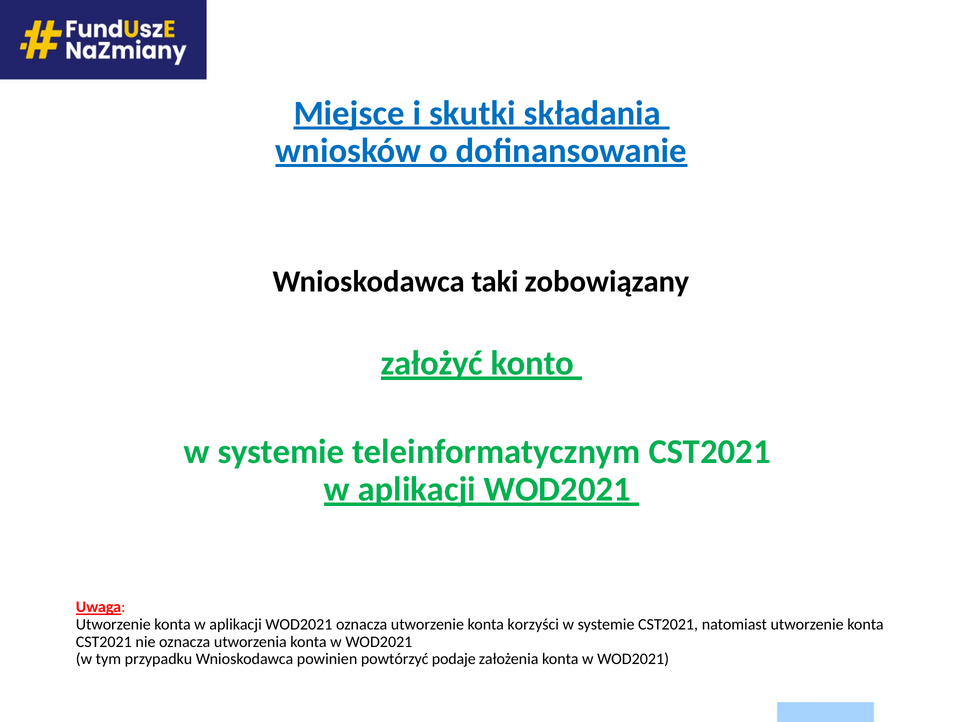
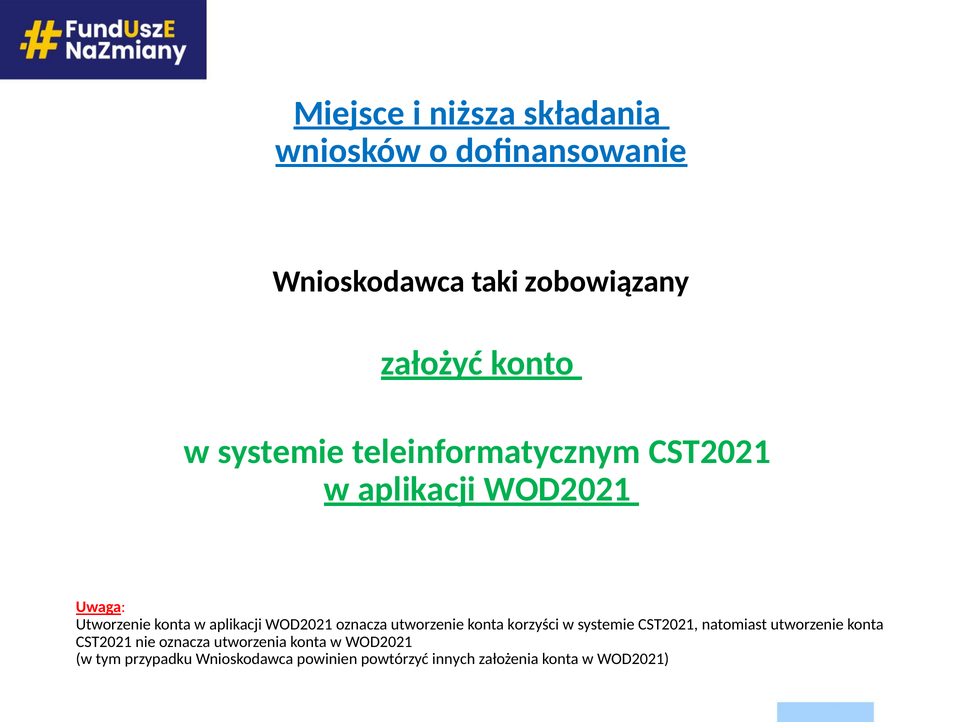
skutki: skutki -> niższa (472, 113)
podaje: podaje -> innych (454, 659)
